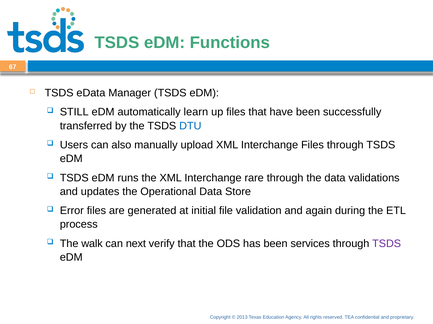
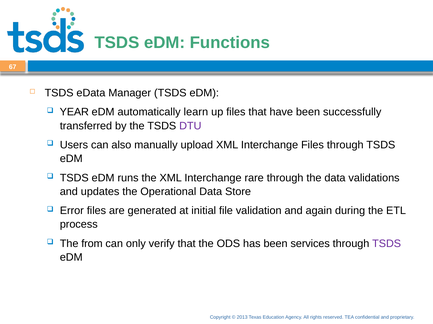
STILL: STILL -> YEAR (74, 112)
DTU colour: blue -> purple (190, 126)
walk: walk -> from (92, 244)
next: next -> only (136, 244)
